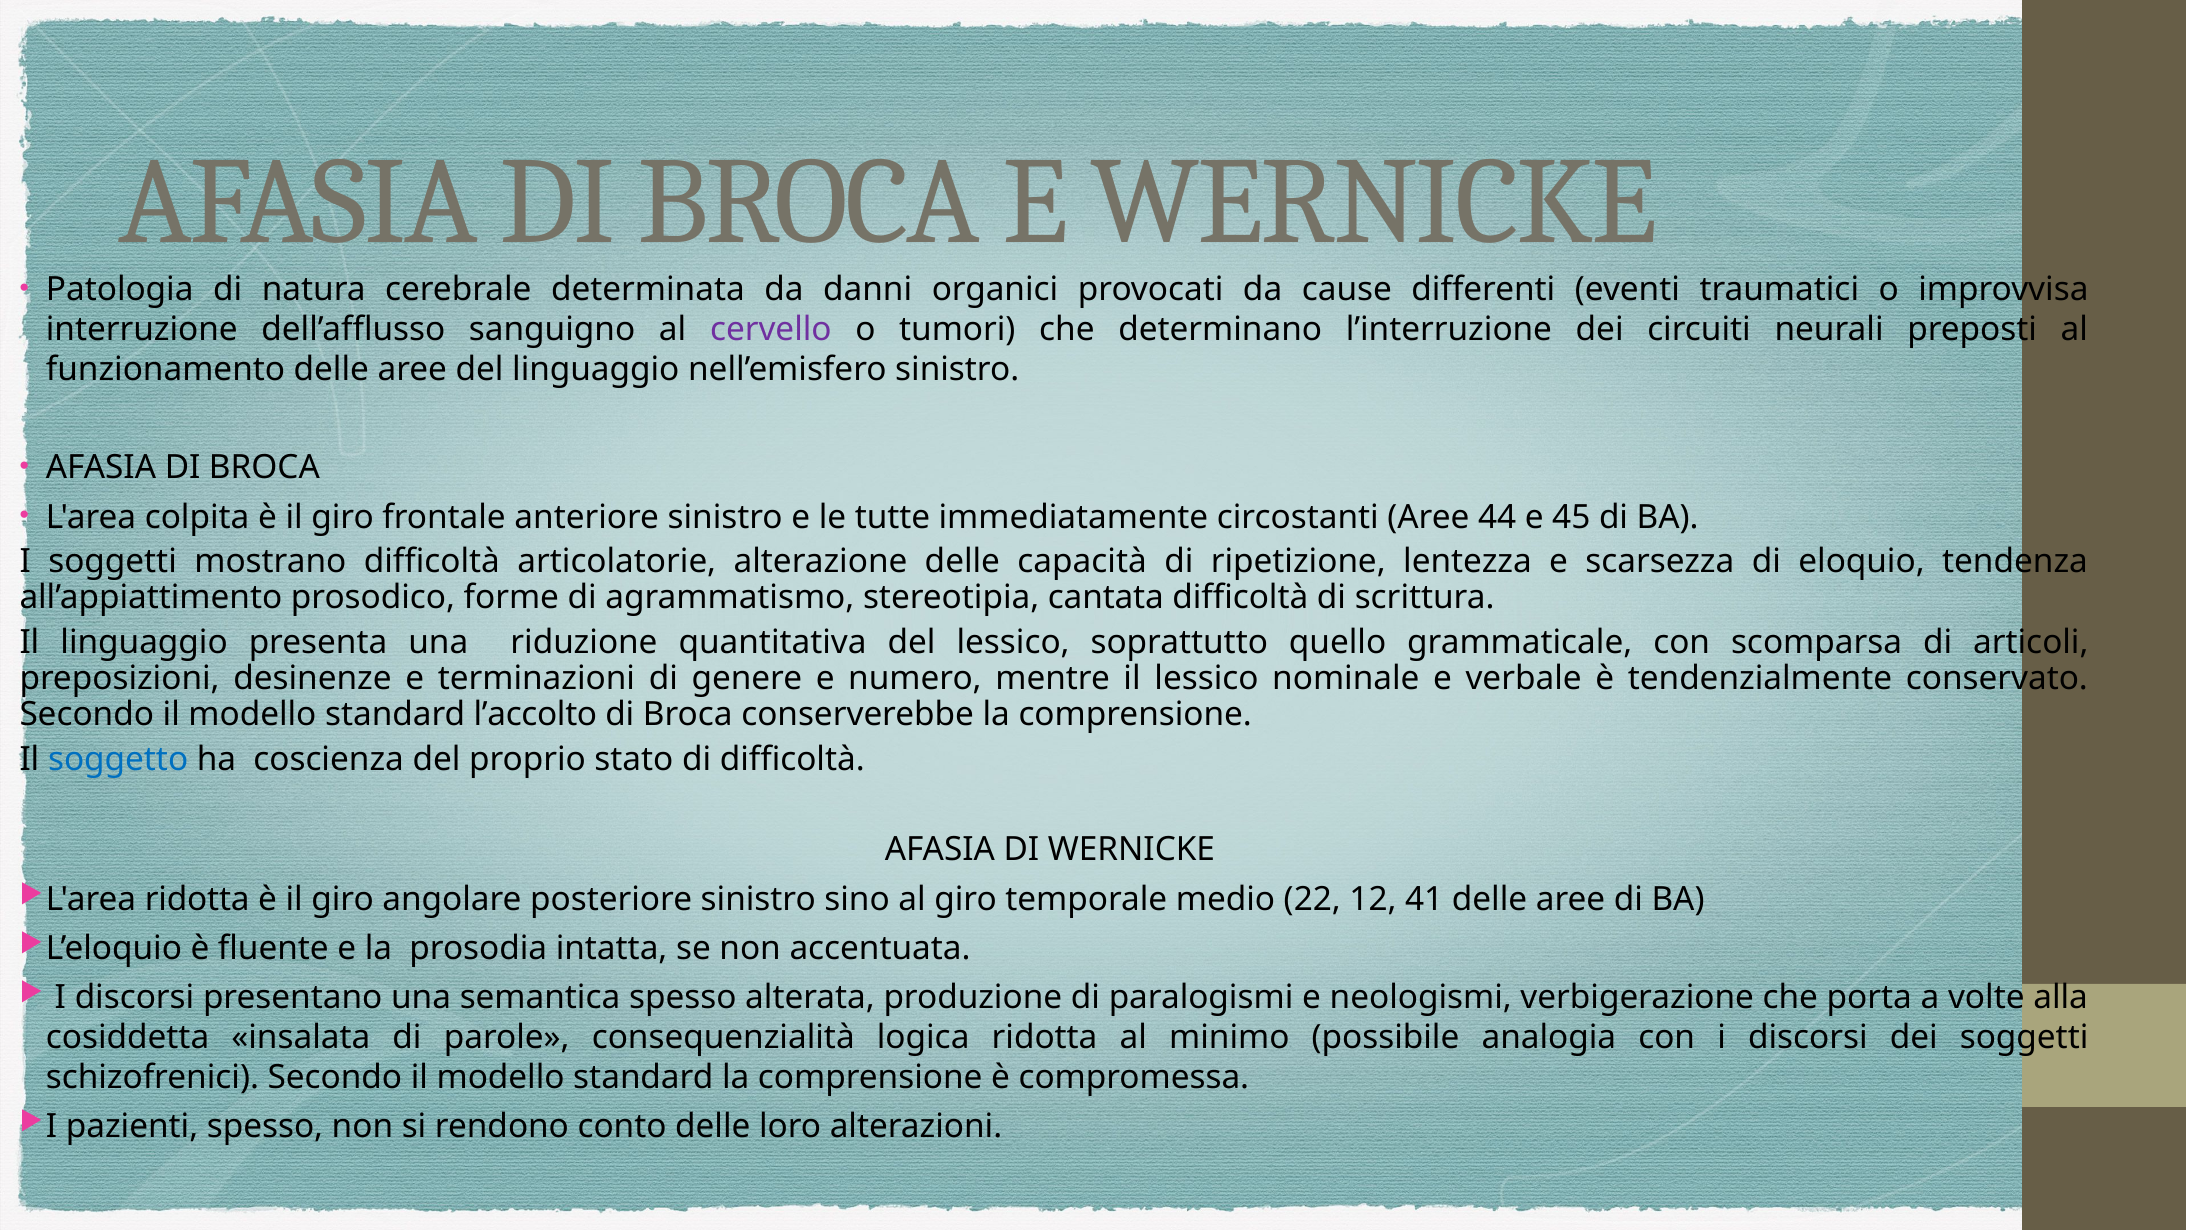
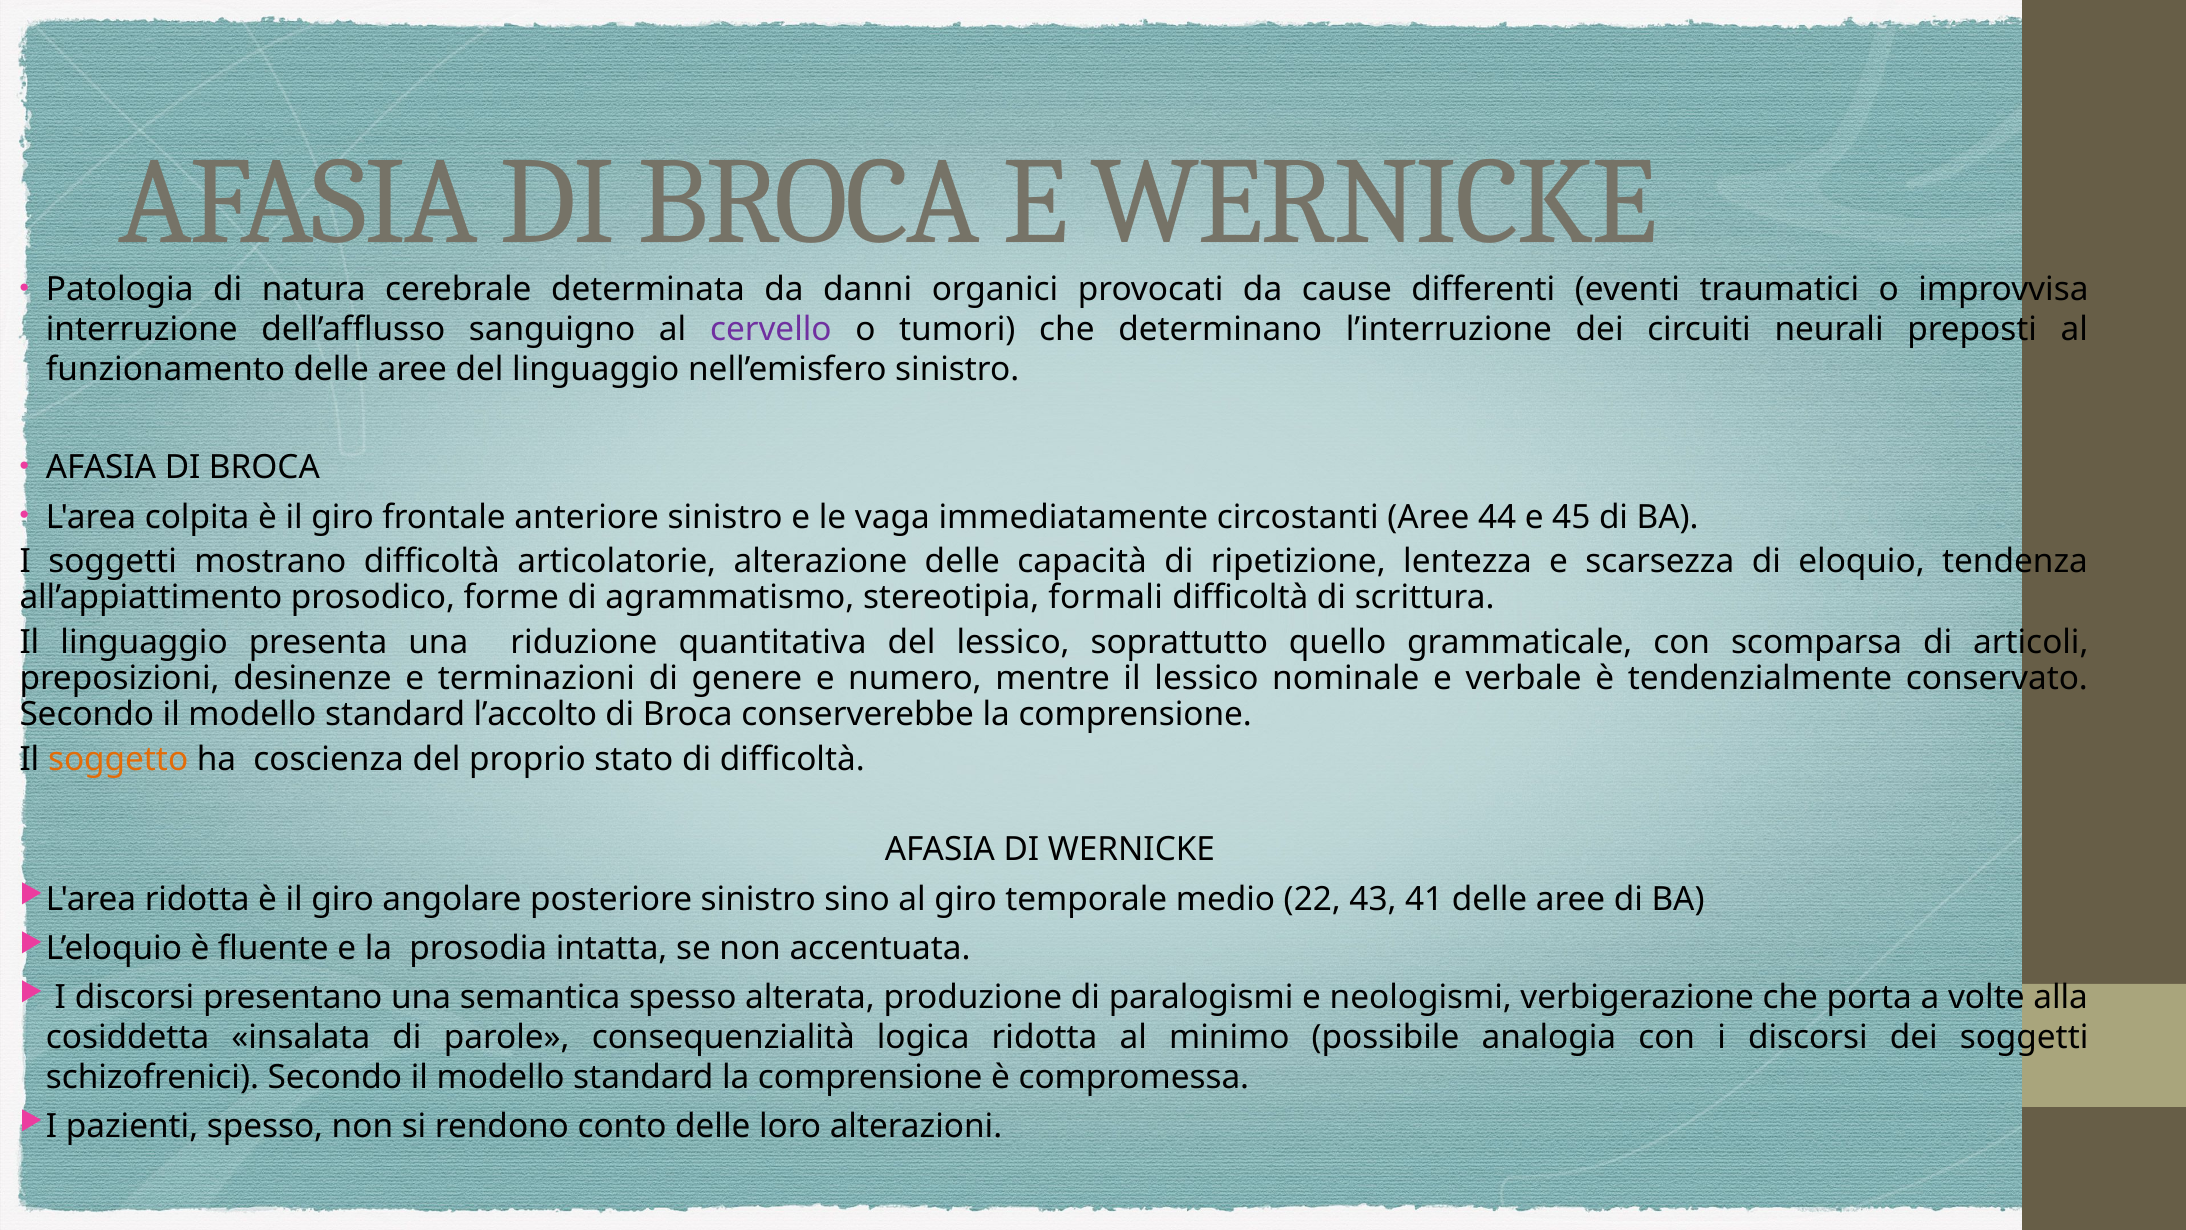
tutte: tutte -> vaga (892, 517)
cantata: cantata -> formali (1106, 597)
soggetto colour: blue -> orange (118, 759)
12: 12 -> 43 (1373, 899)
